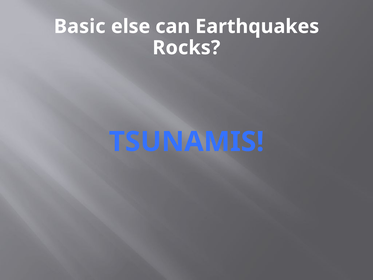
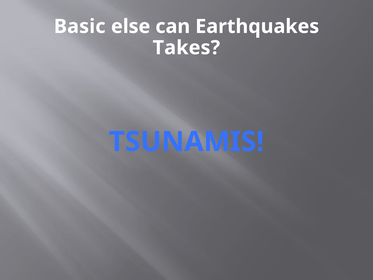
Rocks: Rocks -> Takes (186, 48)
